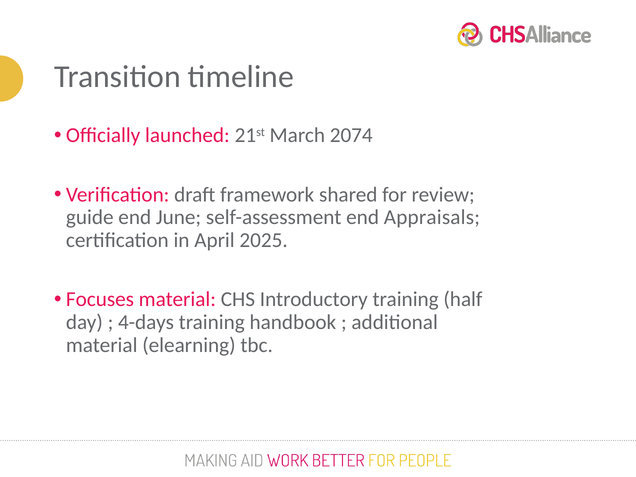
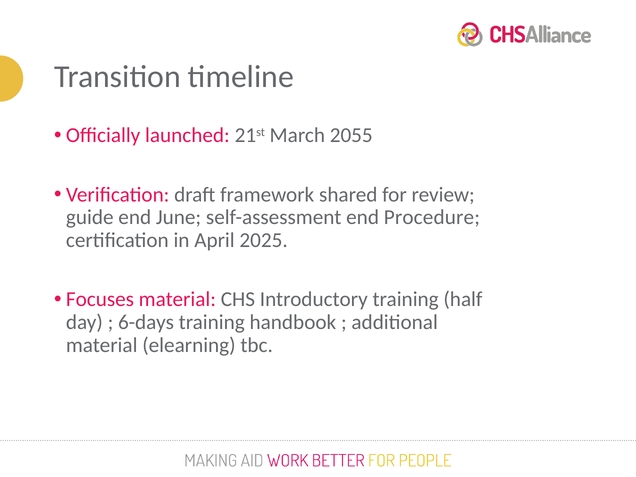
2074: 2074 -> 2055 (351, 136)
Appraisals: Appraisals -> Procedure (432, 217)
4-days: 4-days -> 6-days (146, 322)
